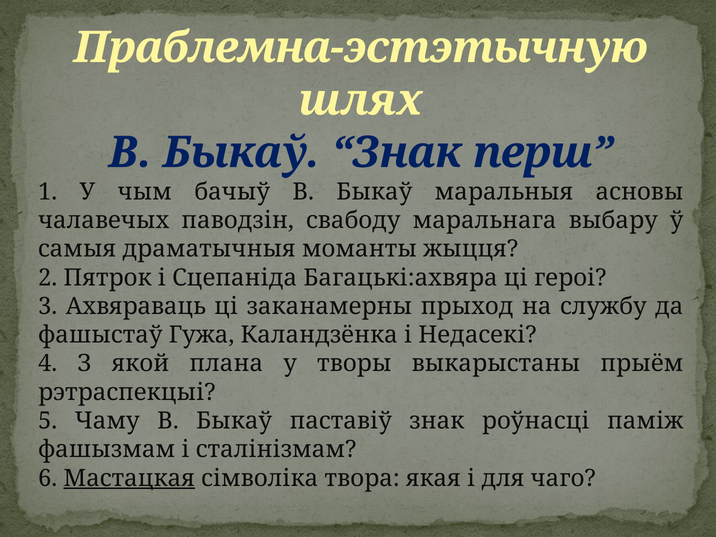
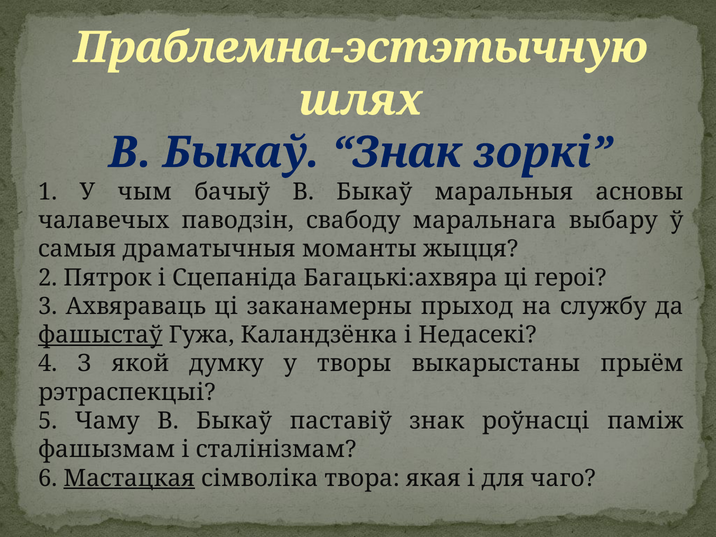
перш: перш -> зоркі (543, 153)
фашыстаў underline: none -> present (100, 335)
плана: плана -> думку (226, 364)
